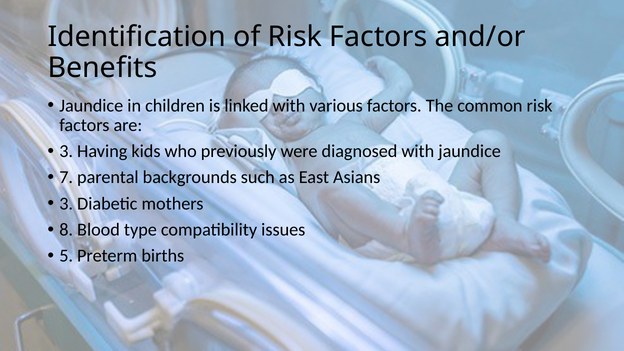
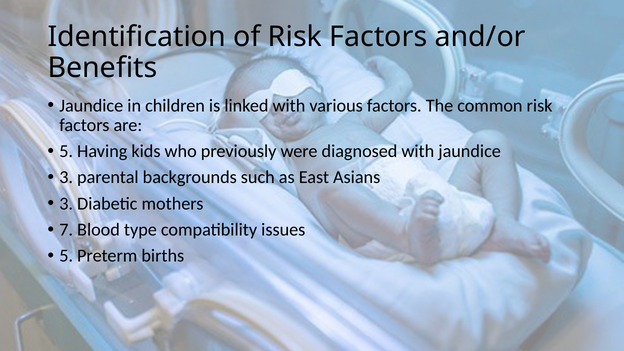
3: 3 -> 5 (66, 151)
7: 7 -> 3 (66, 177)
8: 8 -> 7 (66, 230)
